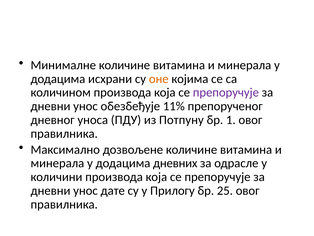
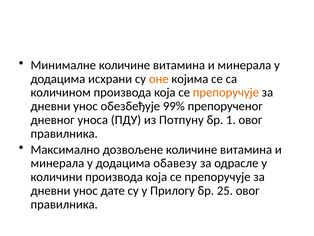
препоручује colour: purple -> orange (226, 92)
11%: 11% -> 99% (174, 106)
дневних: дневних -> обавезу (175, 163)
